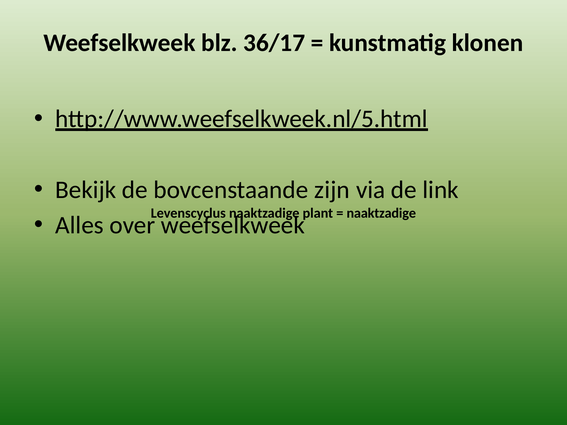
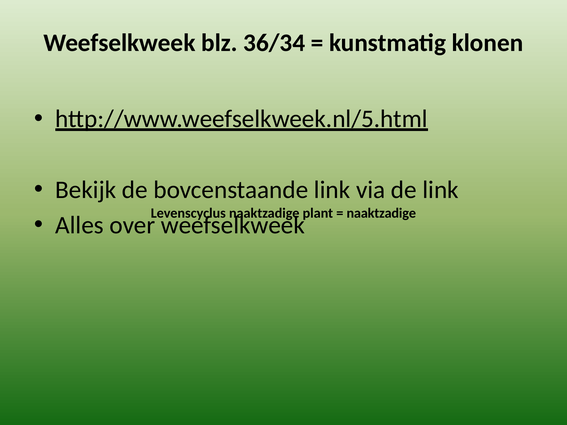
36/17: 36/17 -> 36/34 (274, 43)
bovcenstaande zijn: zijn -> link (332, 190)
